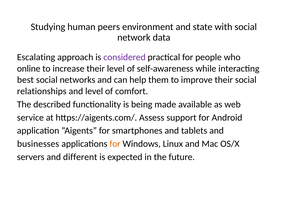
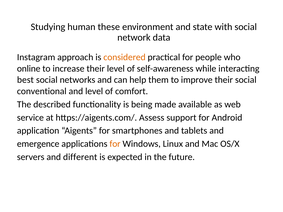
peers: peers -> these (109, 27)
Escalating: Escalating -> Instagram (36, 57)
considered colour: purple -> orange (124, 57)
relationships: relationships -> conventional (42, 91)
businesses: businesses -> emergence (38, 144)
